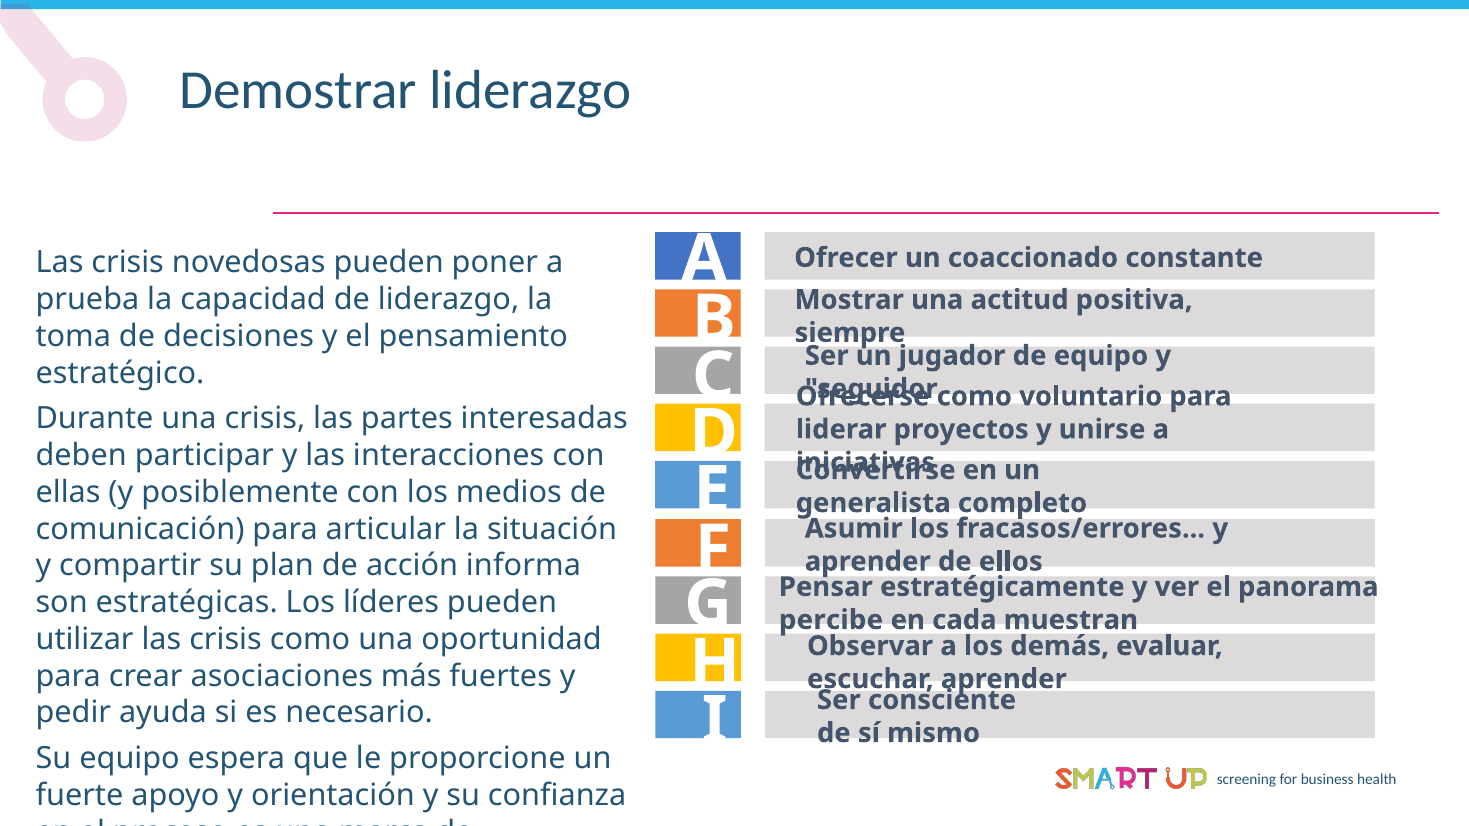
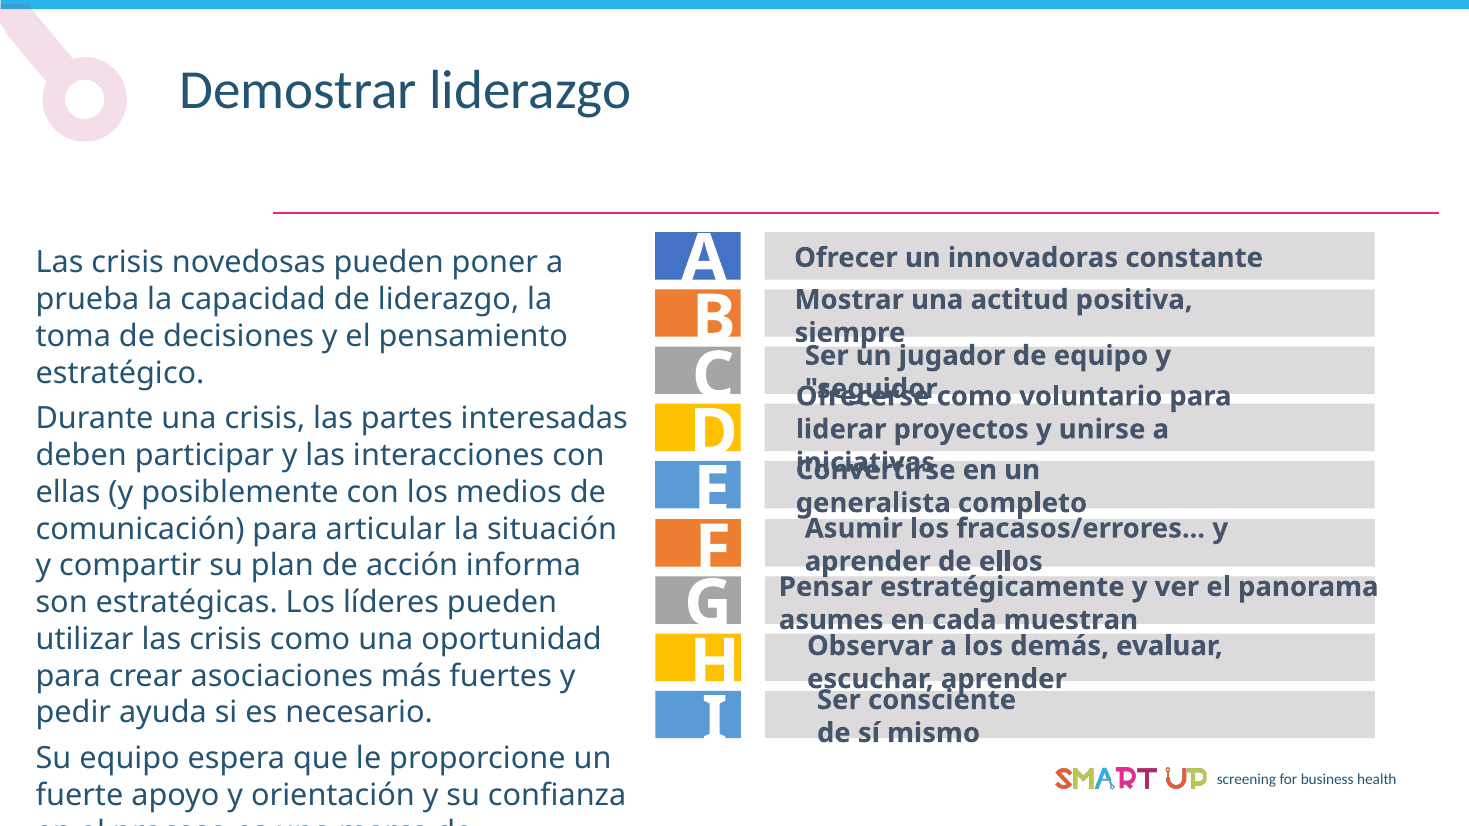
coaccionado: coaccionado -> innovadoras (1033, 258)
percibe: percibe -> asumes (831, 620)
